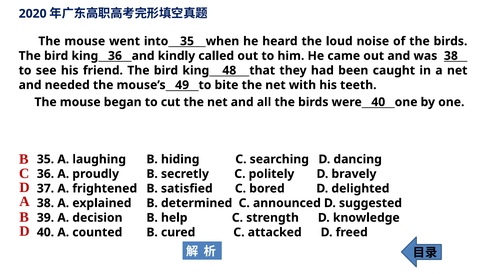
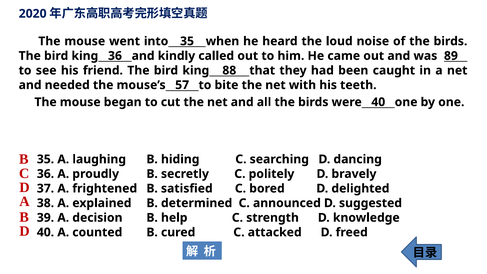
was 38: 38 -> 89 (451, 56)
48: 48 -> 88 (229, 70)
49: 49 -> 57 (182, 85)
